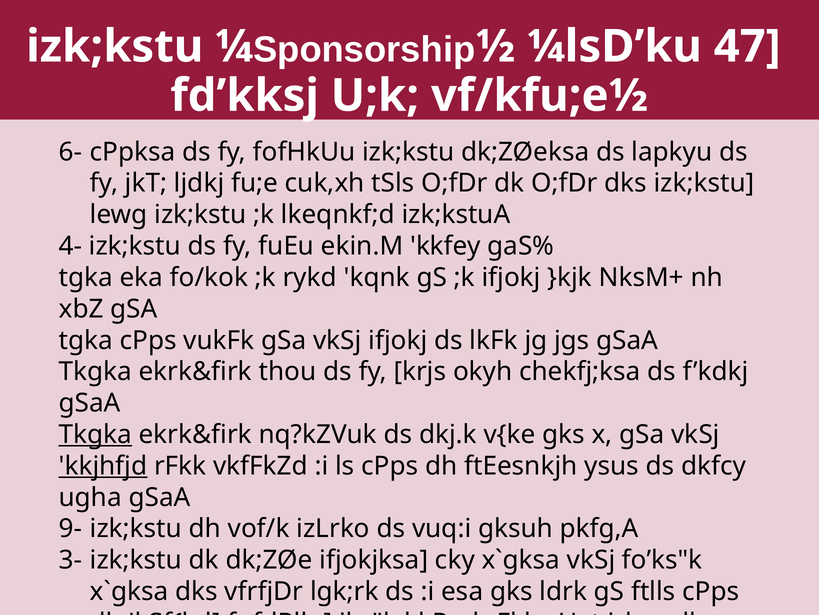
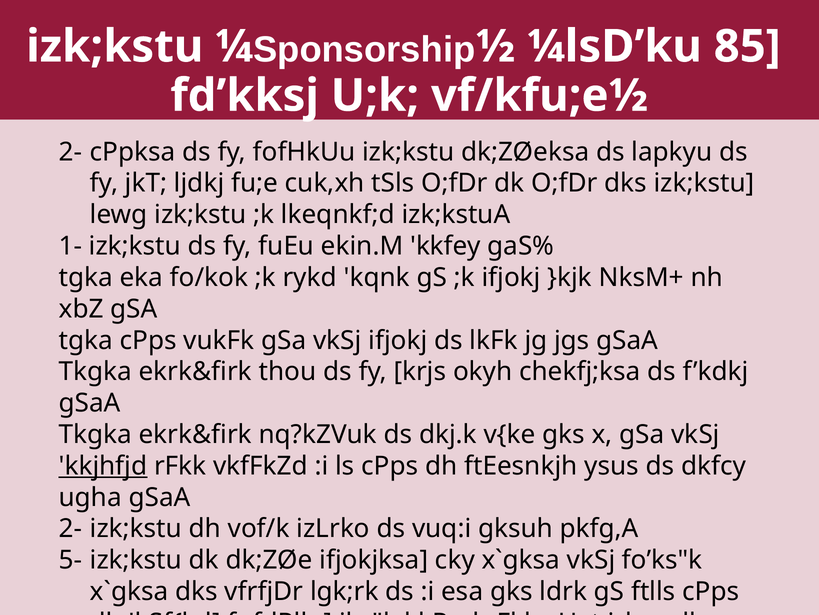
47: 47 -> 85 (747, 46)
6-: 6- -> 2- (70, 152)
4-: 4- -> 1- (70, 246)
Tkgka underline: present -> none (95, 434)
9-: 9- -> 2- (70, 528)
3-: 3- -> 5- (70, 560)
